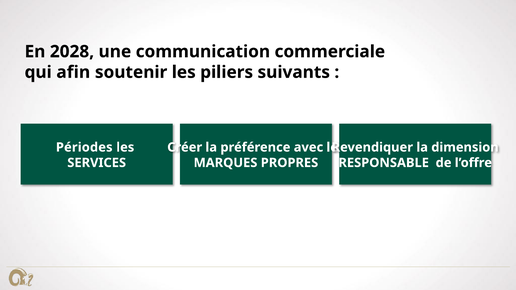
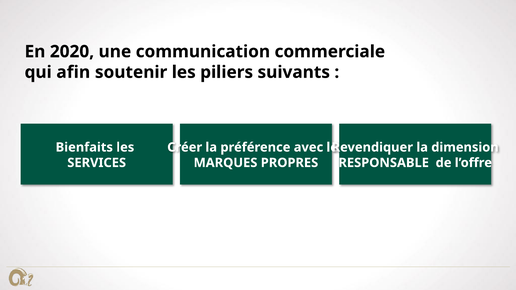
2028: 2028 -> 2020 (72, 52)
Périodes: Périodes -> Bienfaits (84, 147)
